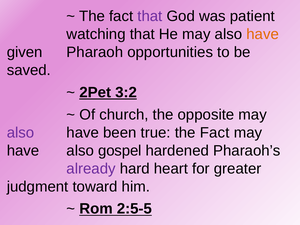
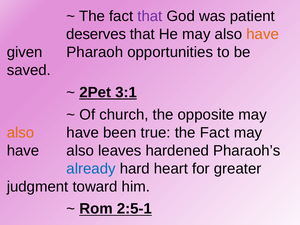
watching: watching -> deserves (96, 34)
3:2: 3:2 -> 3:1 (126, 92)
also colour: purple -> orange (20, 133)
gospel: gospel -> leaves (120, 151)
already colour: purple -> blue (91, 169)
2:5-5: 2:5-5 -> 2:5-1 (134, 209)
